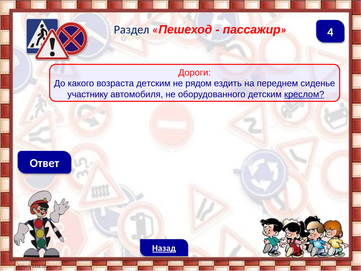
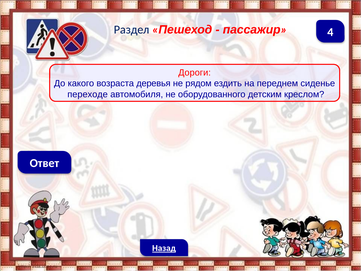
возраста детским: детским -> деревья (153, 83)
участнику: участнику -> переходе (88, 94)
креслом underline: present -> none (304, 94)
